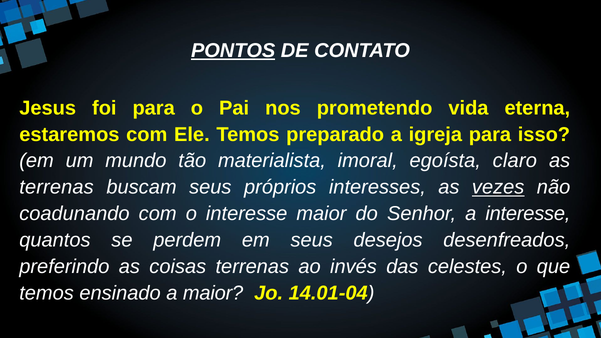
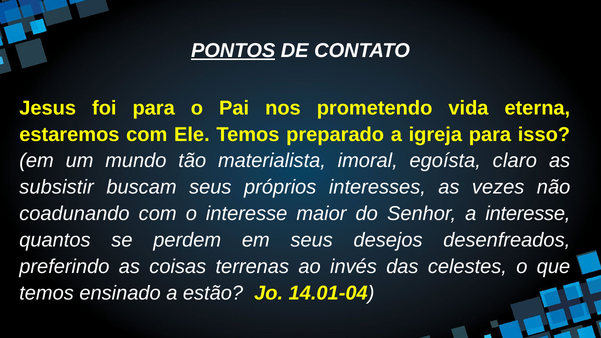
terrenas: terrenas -> subsistir (57, 187)
vezes underline: present -> none (498, 187)
a maior: maior -> estão (213, 293)
